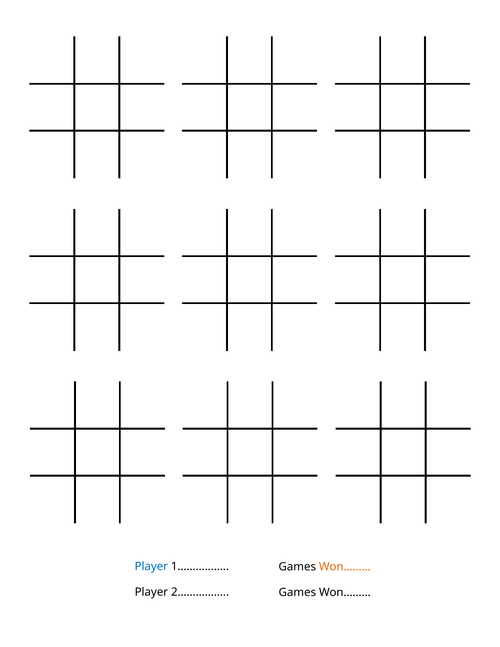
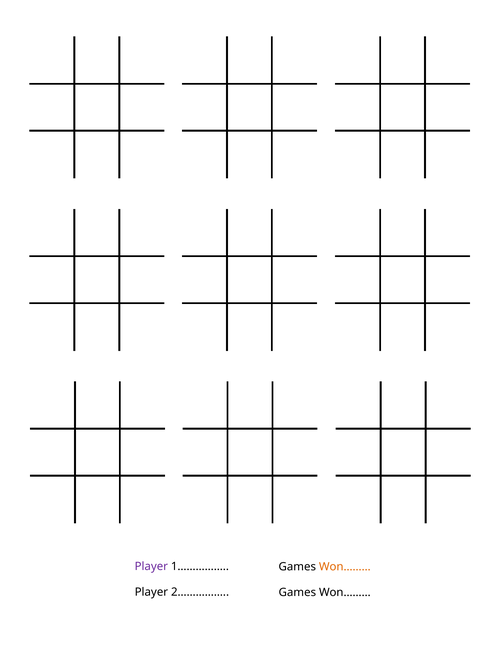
Player colour: blue -> purple (151, 566)
